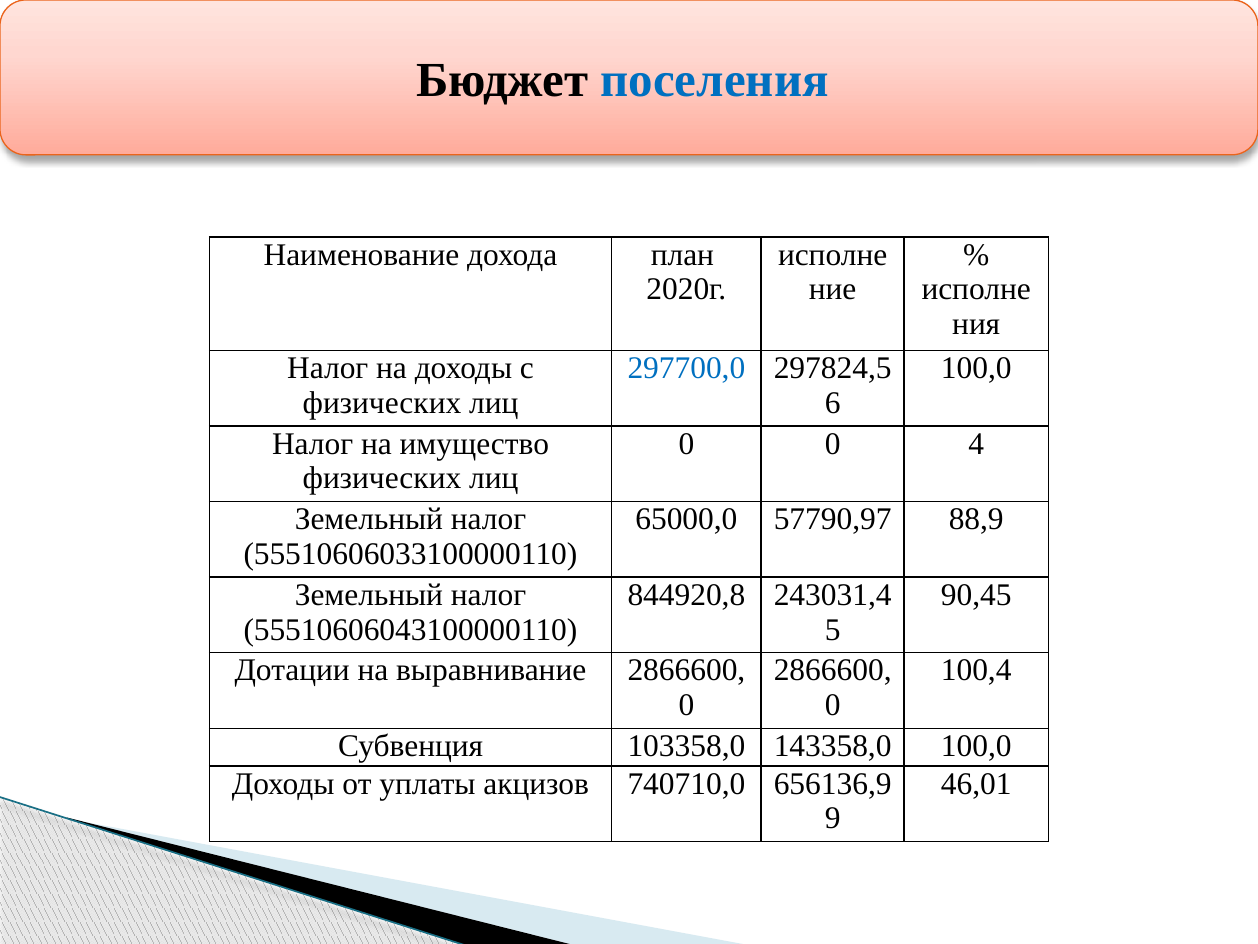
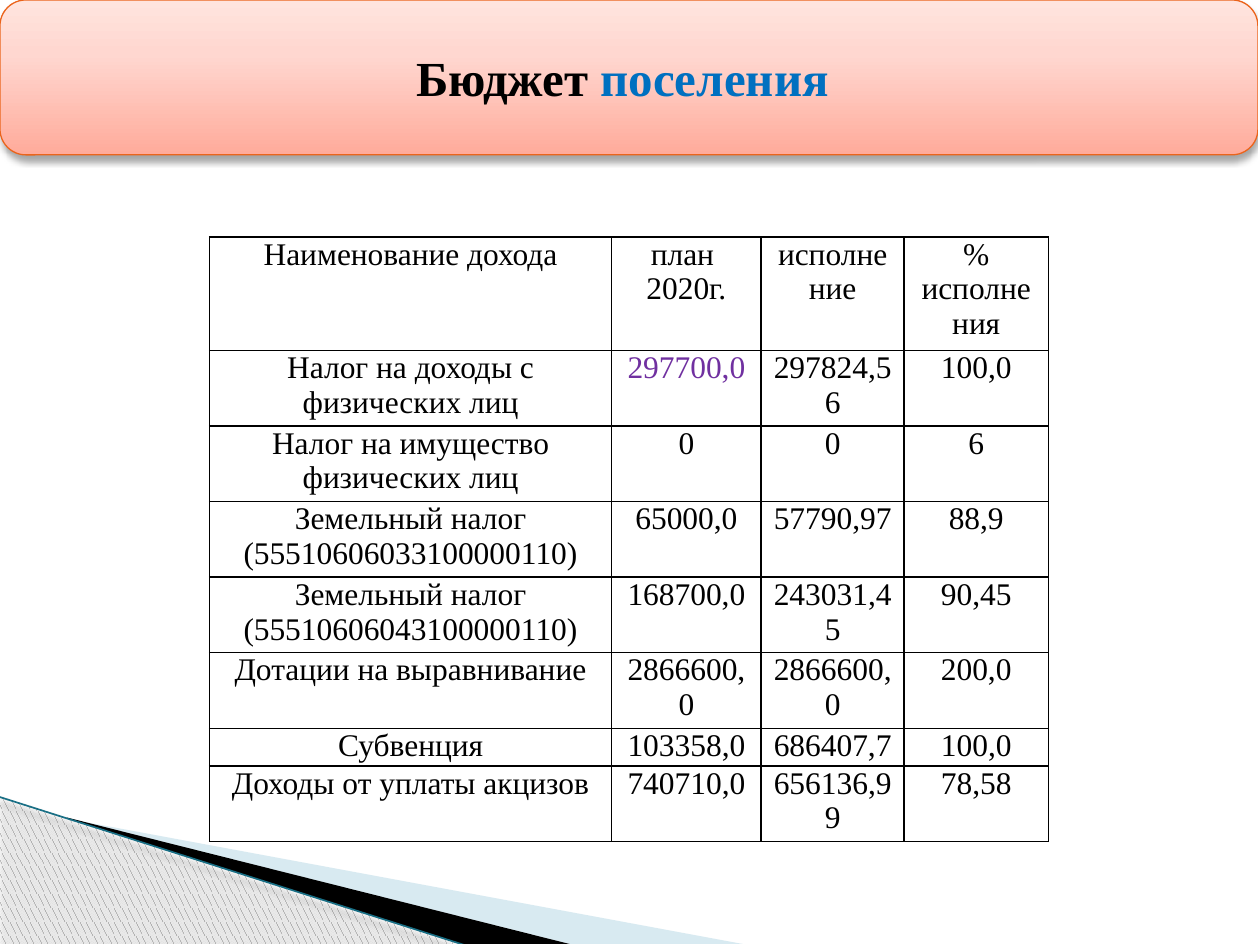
297700,0 colour: blue -> purple (686, 368)
0 4: 4 -> 6 (976, 443)
844920,8: 844920,8 -> 168700,0 (686, 595)
100,4: 100,4 -> 200,0 (976, 670)
143358,0: 143358,0 -> 686407,7 (833, 746)
46,01: 46,01 -> 78,58 (976, 783)
